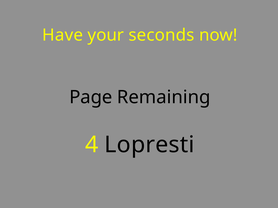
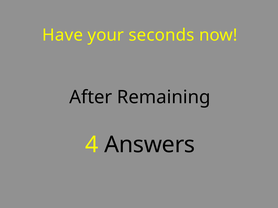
Page: Page -> After (91, 97)
Lopresti: Lopresti -> Answers (150, 145)
